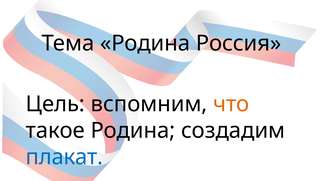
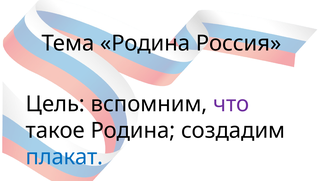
что colour: orange -> purple (231, 104)
